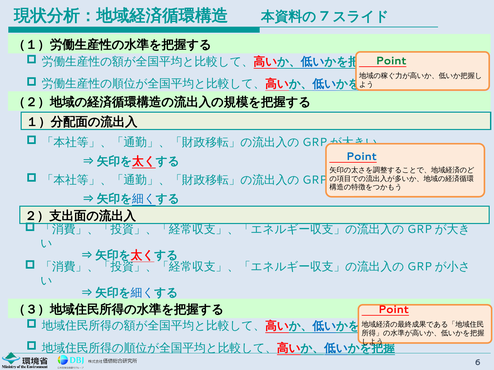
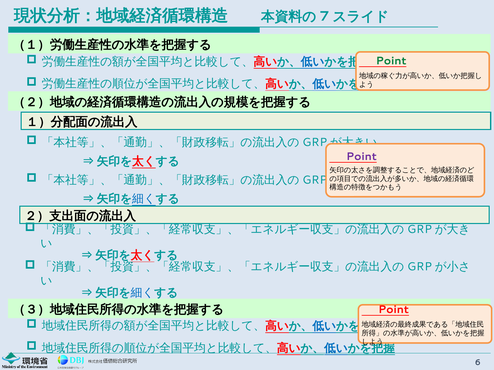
Point colour: blue -> purple (361, 157)
